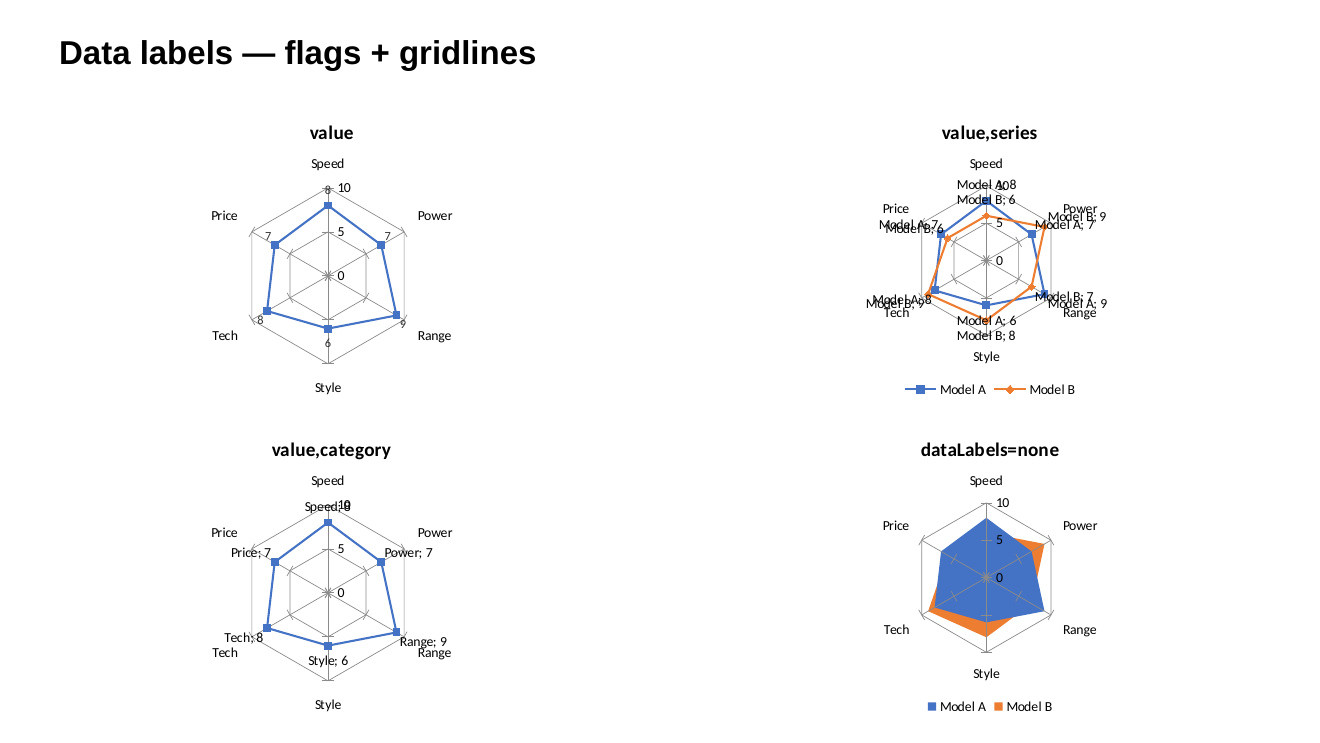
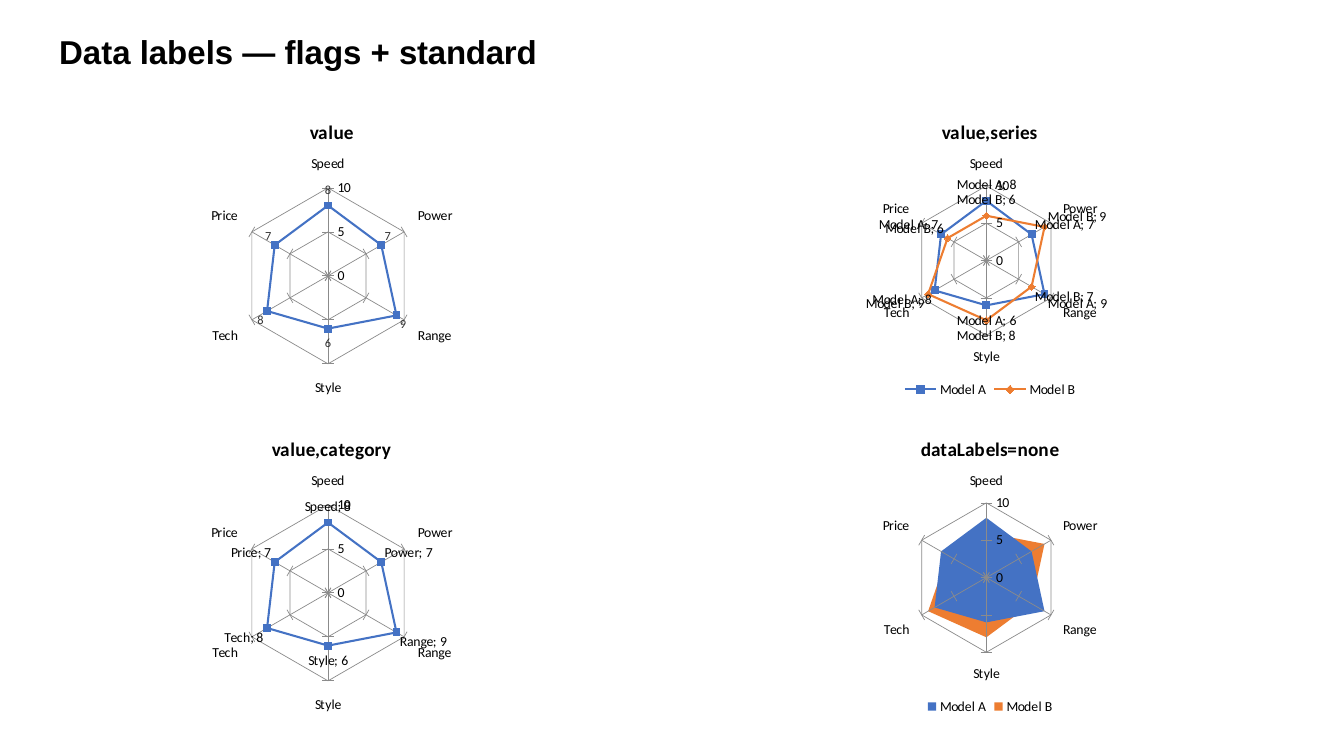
gridlines: gridlines -> standard (468, 53)
